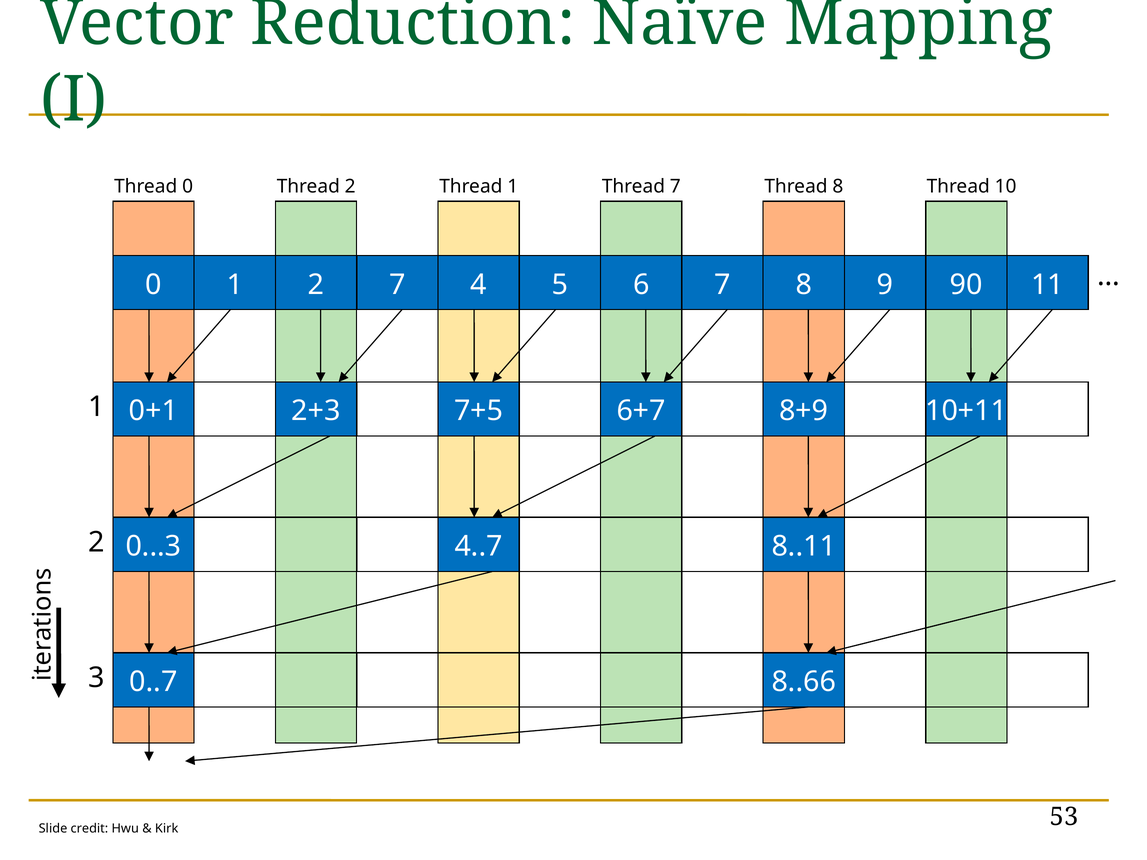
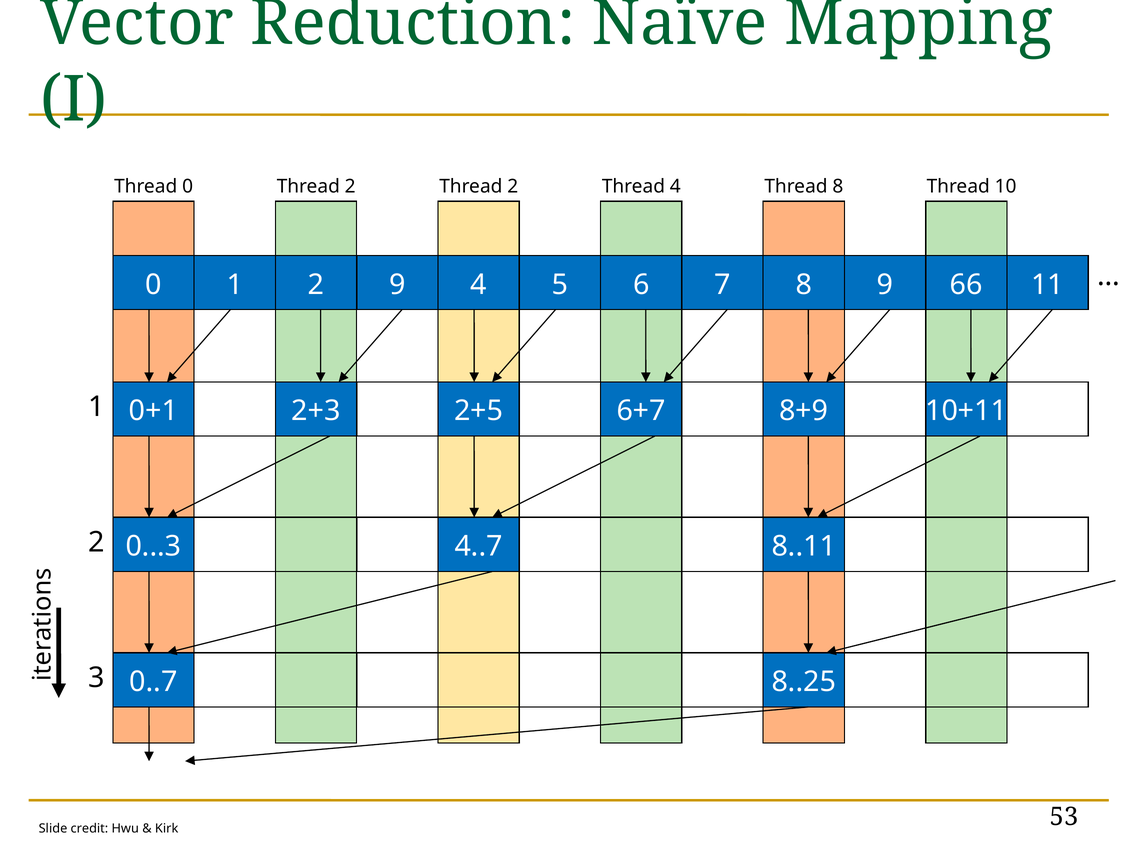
2 Thread 1: 1 -> 2 (513, 187)
Thread 7: 7 -> 4 (675, 187)
2 7: 7 -> 9 (397, 285)
90: 90 -> 66 (966, 285)
7+5: 7+5 -> 2+5 (479, 411)
8..66: 8..66 -> 8..25 (804, 682)
